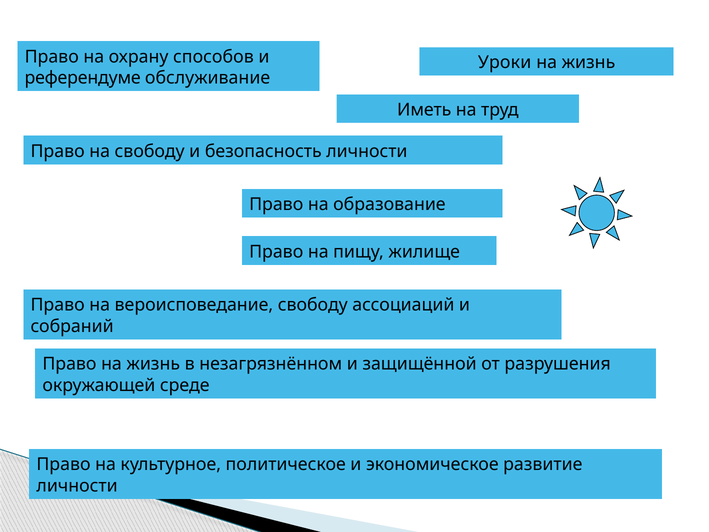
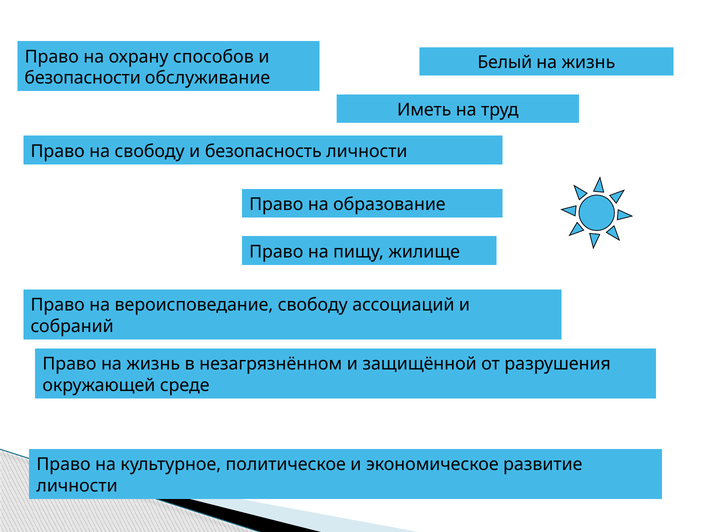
Уроки: Уроки -> Белый (505, 63)
референдуме: референдуме -> безопасности (83, 78)
